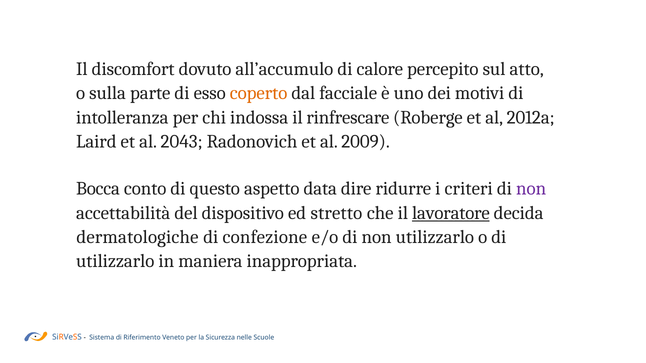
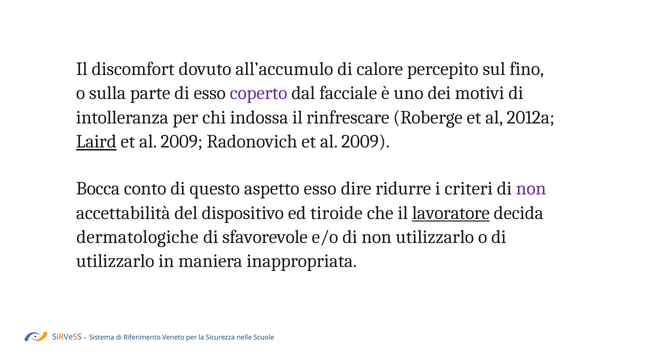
atto: atto -> fino (527, 69)
coperto colour: orange -> purple (259, 93)
Laird underline: none -> present (96, 142)
2043: 2043 -> 2009 (182, 142)
aspetto data: data -> esso (320, 189)
stretto: stretto -> tiroide (336, 213)
confezione: confezione -> sfavorevole (265, 237)
